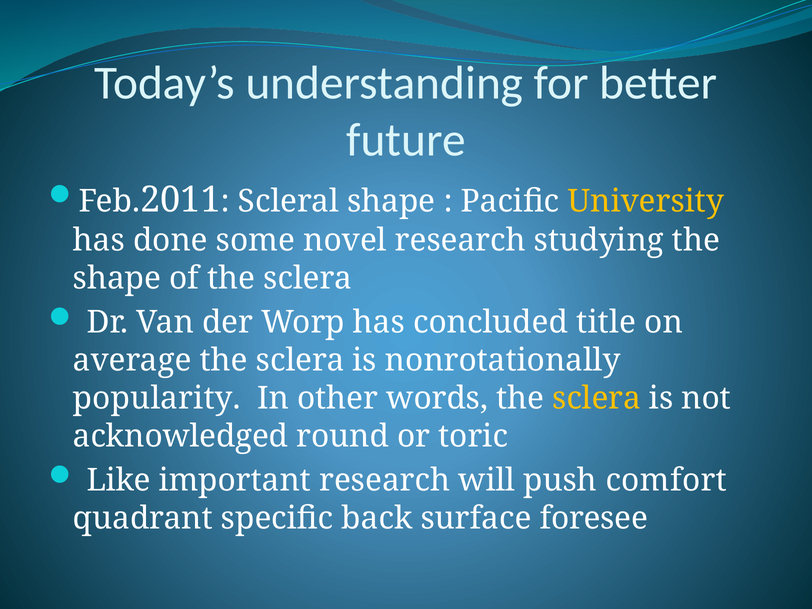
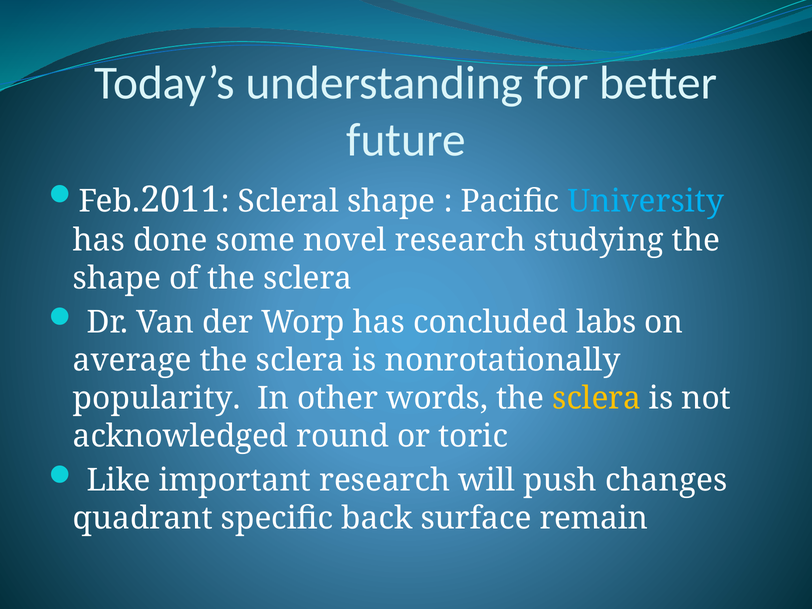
University colour: yellow -> light blue (646, 202)
title: title -> labs (606, 322)
comfort: comfort -> changes (666, 480)
foresee: foresee -> remain (594, 518)
